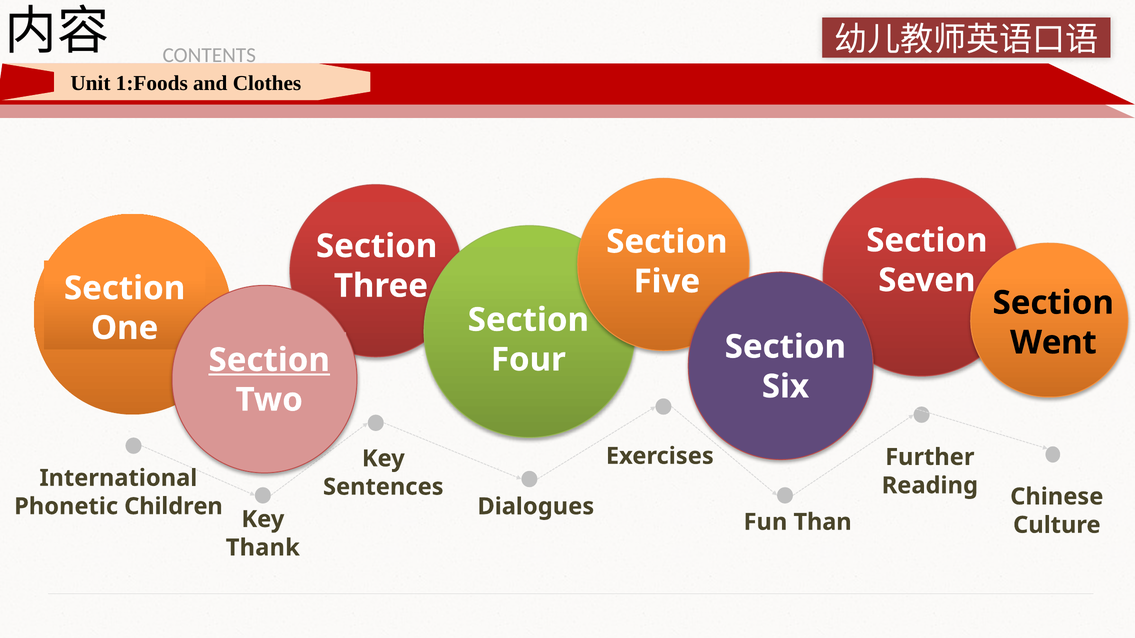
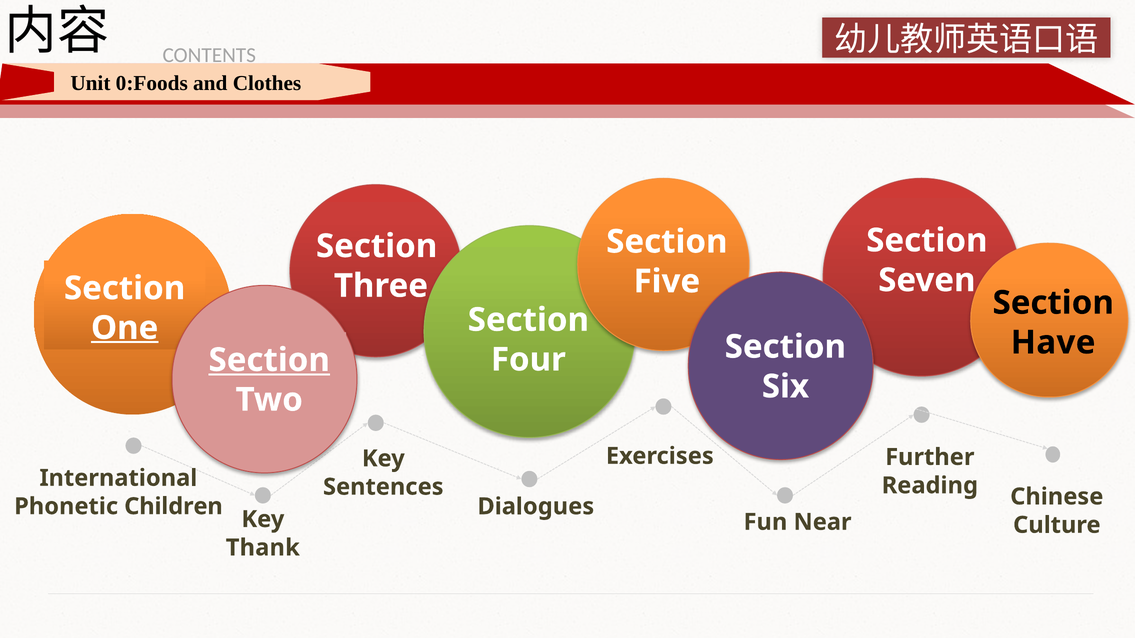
1:Foods: 1:Foods -> 0:Foods (152, 83)
One underline: none -> present (125, 328)
Went: Went -> Have (1053, 343)
Than: Than -> Near (823, 522)
